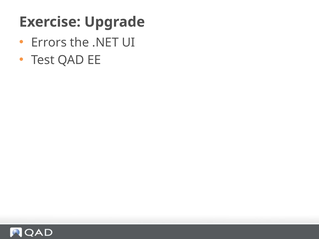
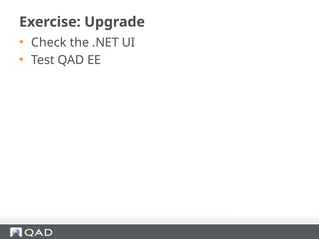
Errors: Errors -> Check (49, 43)
